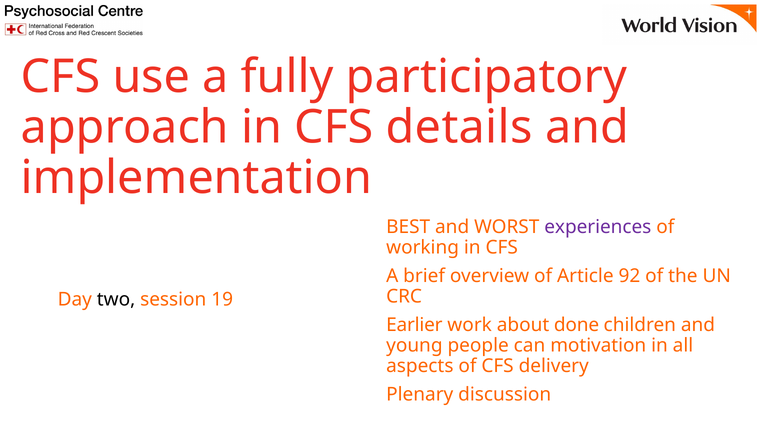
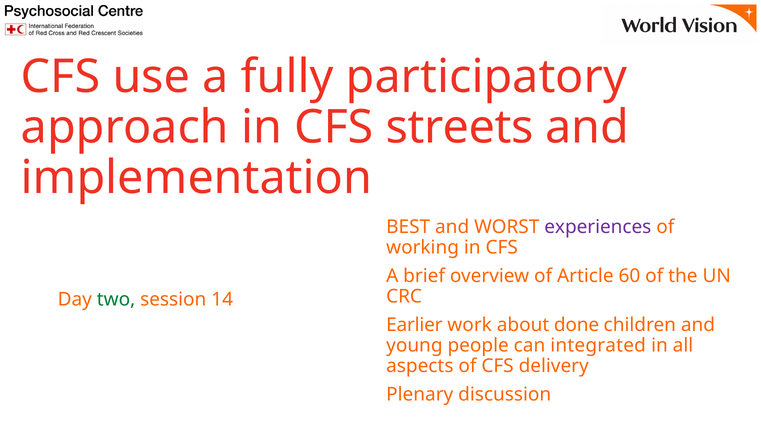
details: details -> streets (460, 127)
92: 92 -> 60 (629, 276)
two colour: black -> green (116, 299)
19: 19 -> 14 (222, 299)
motivation: motivation -> integrated (598, 346)
